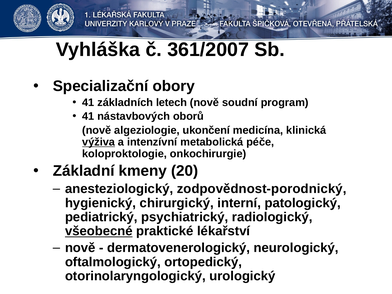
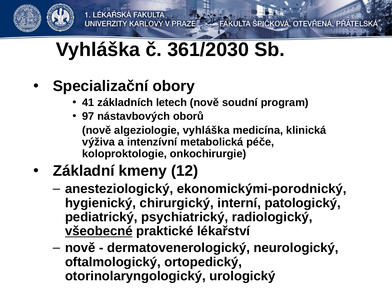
361/2007: 361/2007 -> 361/2030 (208, 50)
41: 41 -> 97 (88, 116)
algeziologie ukončení: ukončení -> vyhláška (206, 130)
výživa underline: present -> none (99, 142)
20: 20 -> 12 (185, 171)
zodpovědnost-porodnický: zodpovědnost-porodnický -> ekonomickými-porodnický (262, 189)
